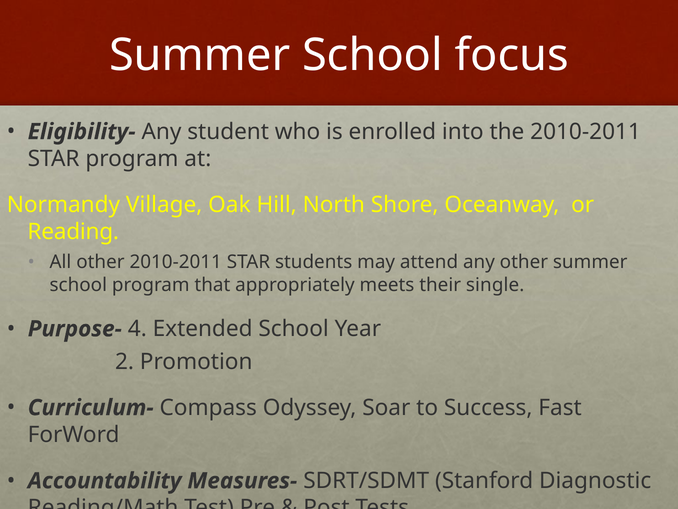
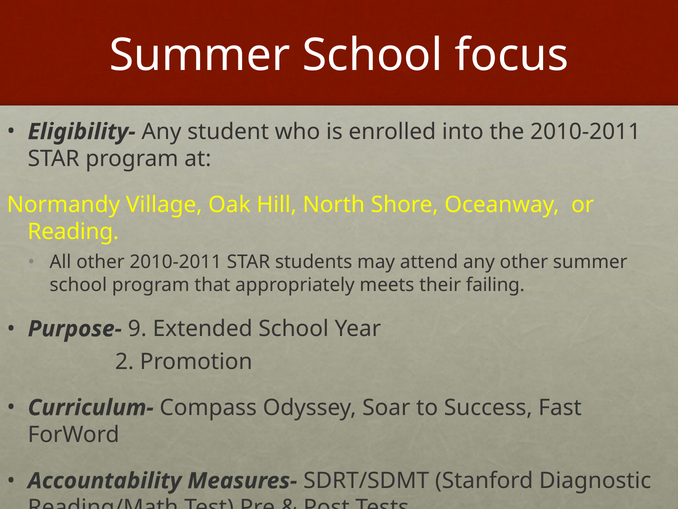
single: single -> failing (495, 285)
4: 4 -> 9 (137, 329)
